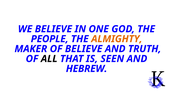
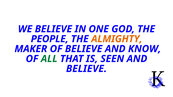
TRUTH: TRUTH -> KNOW (145, 49)
ALL colour: black -> green (49, 59)
HEBREW: HEBREW -> BELIEVE (86, 69)
